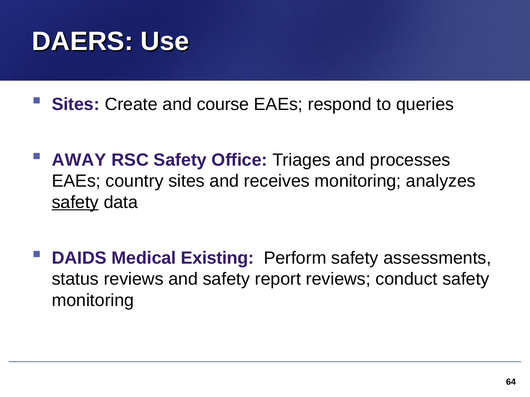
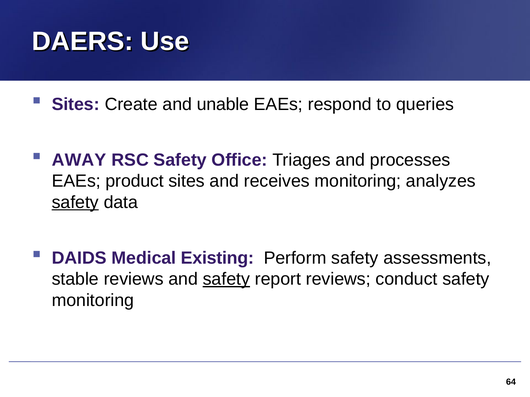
course: course -> unable (223, 105)
country: country -> product (135, 181)
status: status -> stable (75, 279)
safety underline: none -> present (226, 279)
